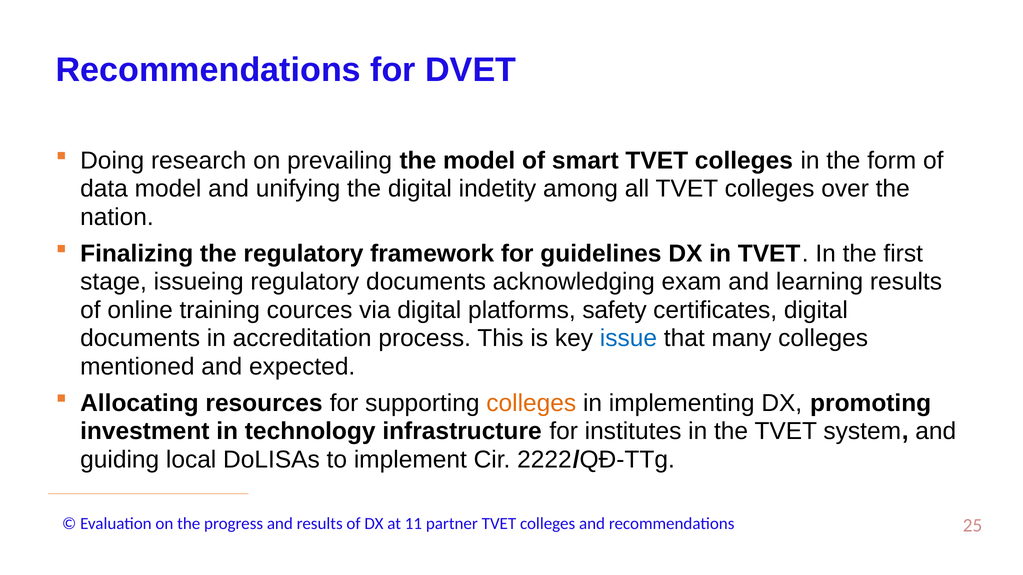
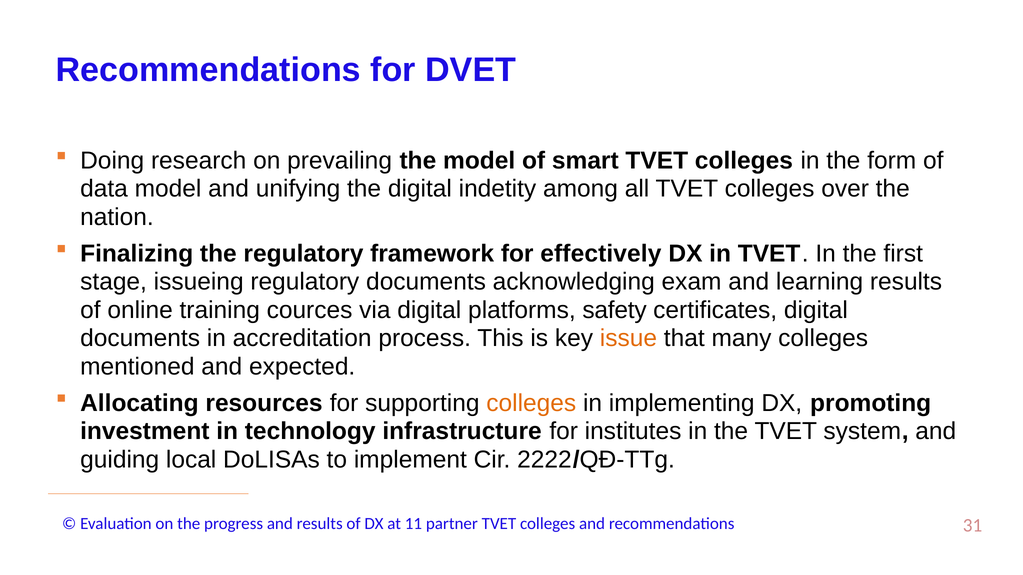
guidelines: guidelines -> effectively (601, 254)
issue colour: blue -> orange (628, 339)
25: 25 -> 31 (973, 526)
